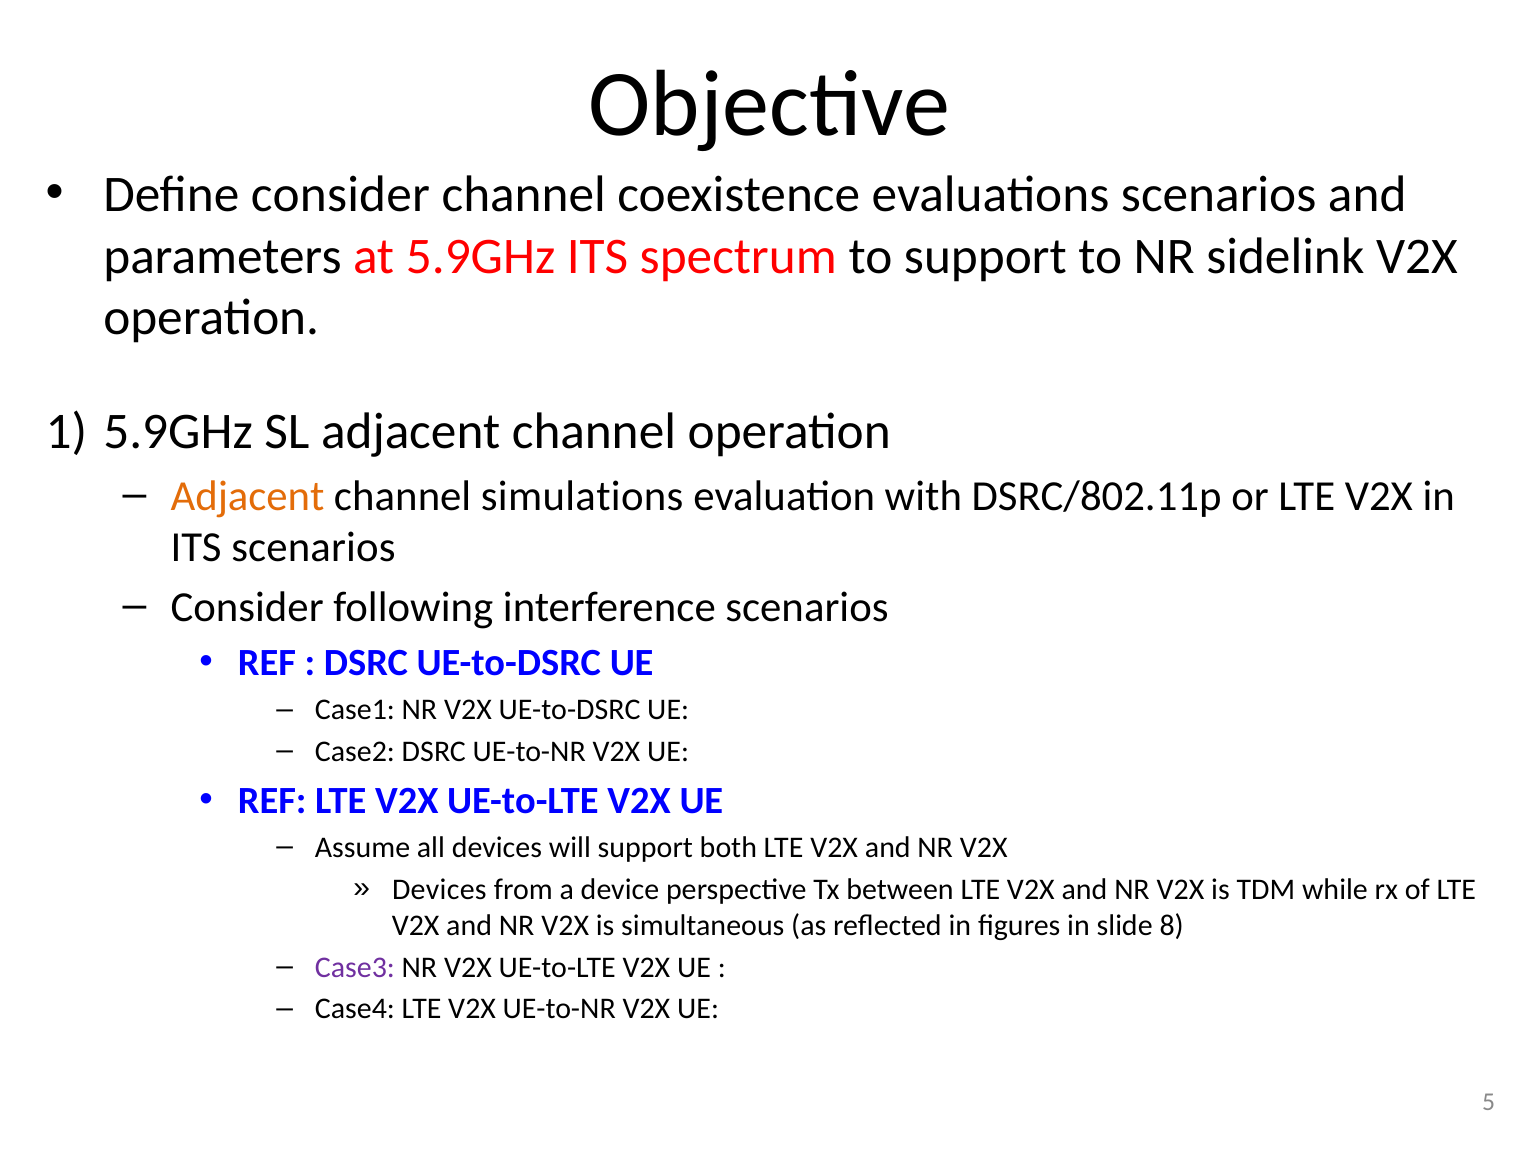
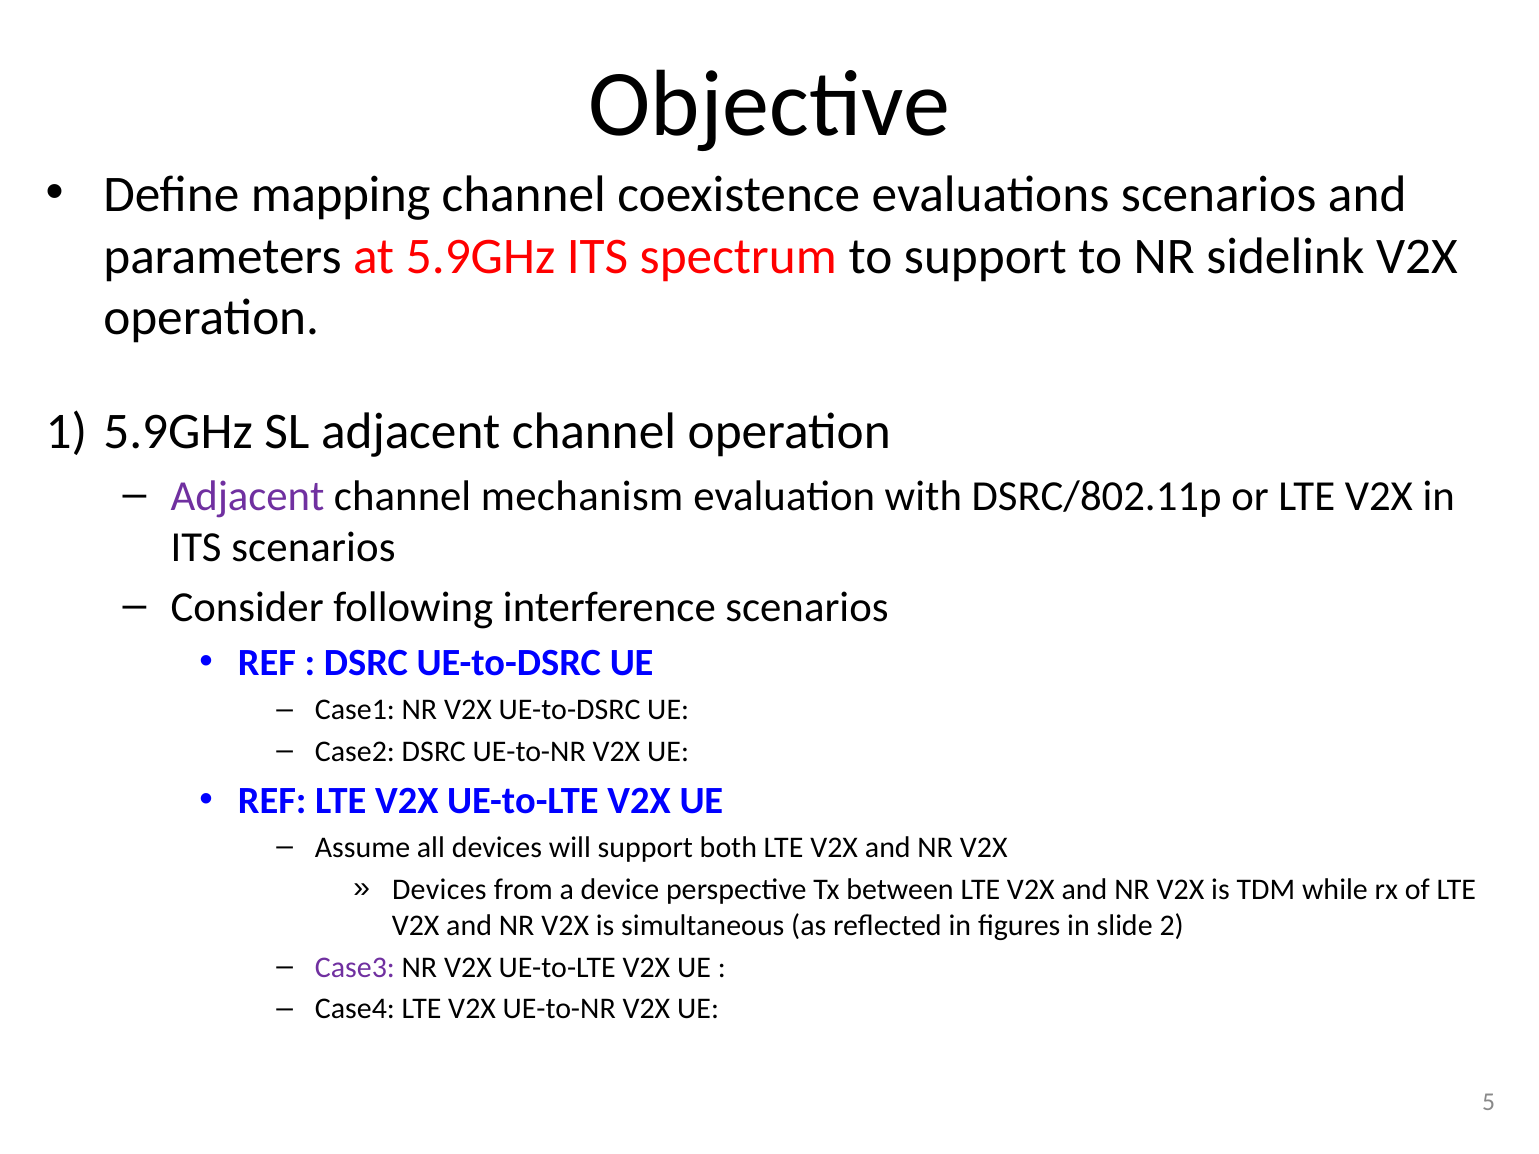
Define consider: consider -> mapping (341, 195)
Adjacent colour: orange -> purple (248, 496)
simulations: simulations -> mechanism (582, 496)
8: 8 -> 2 (1172, 925)
